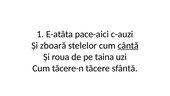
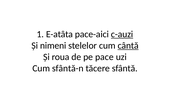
c-auzi underline: none -> present (122, 34)
zboară: zboară -> nimeni (53, 45)
taina: taina -> pace (104, 57)
tăcere-n: tăcere-n -> sfântă-n (68, 68)
